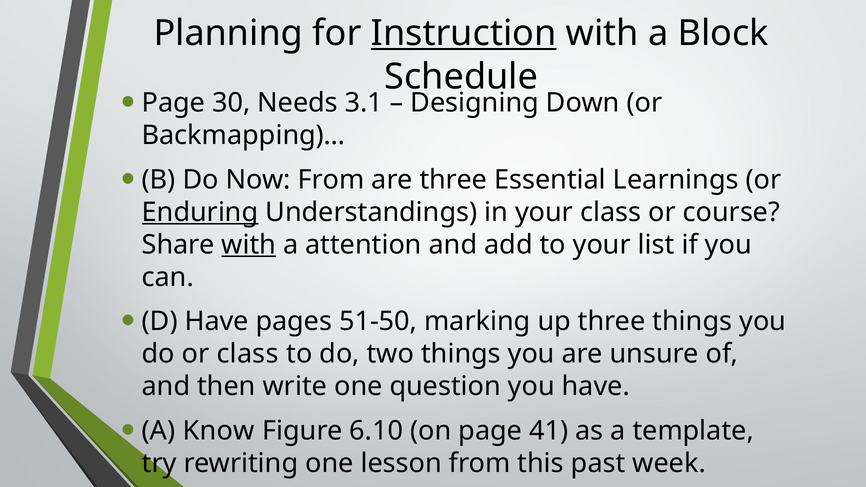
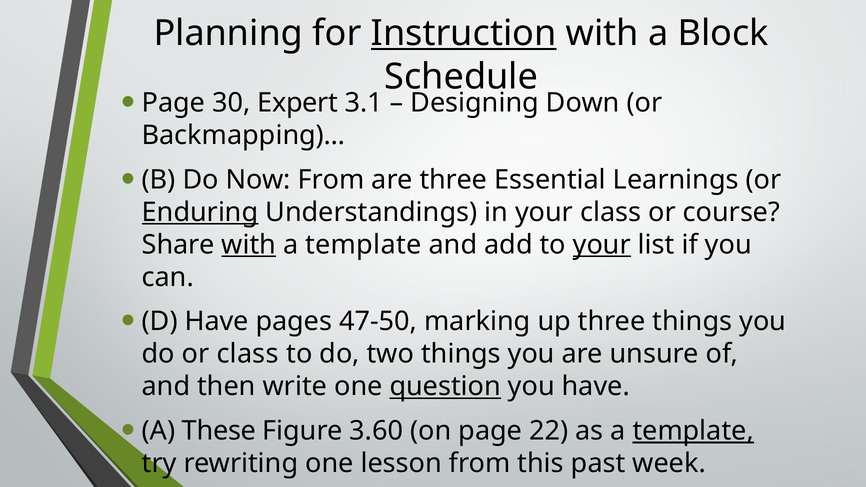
Needs: Needs -> Expert (298, 103)
attention: attention -> template (363, 245)
your underline: none -> present (602, 245)
51-50: 51-50 -> 47-50 (378, 322)
question underline: none -> present (445, 387)
Know: Know -> These (219, 431)
6.10: 6.10 -> 3.60 (376, 431)
41: 41 -> 22 (549, 431)
template underline: none -> present (693, 431)
